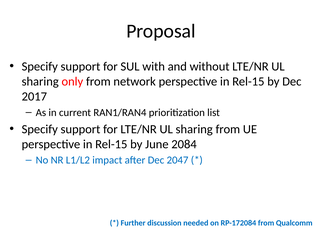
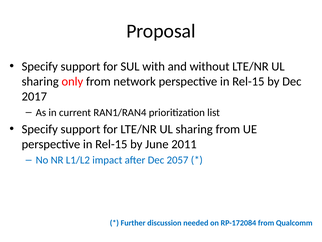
2084: 2084 -> 2011 (184, 144)
2047: 2047 -> 2057 (178, 160)
